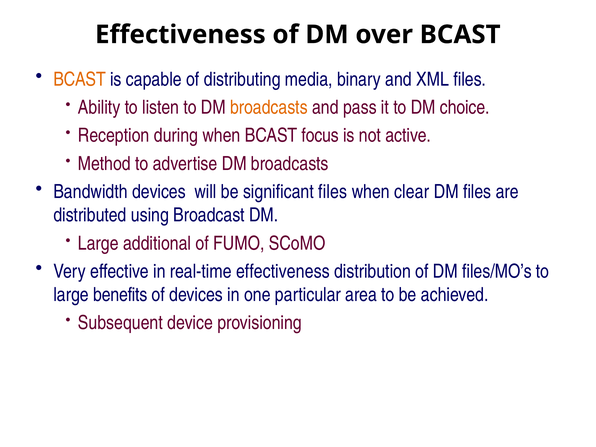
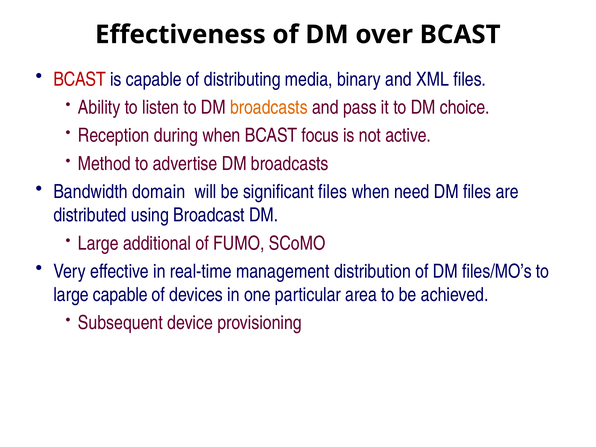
BCAST colour: orange -> red (80, 79)
Bandwidth devices: devices -> domain (159, 192)
clear: clear -> need (412, 192)
real-time effectiveness: effectiveness -> management (283, 271)
large benefits: benefits -> capable (120, 295)
